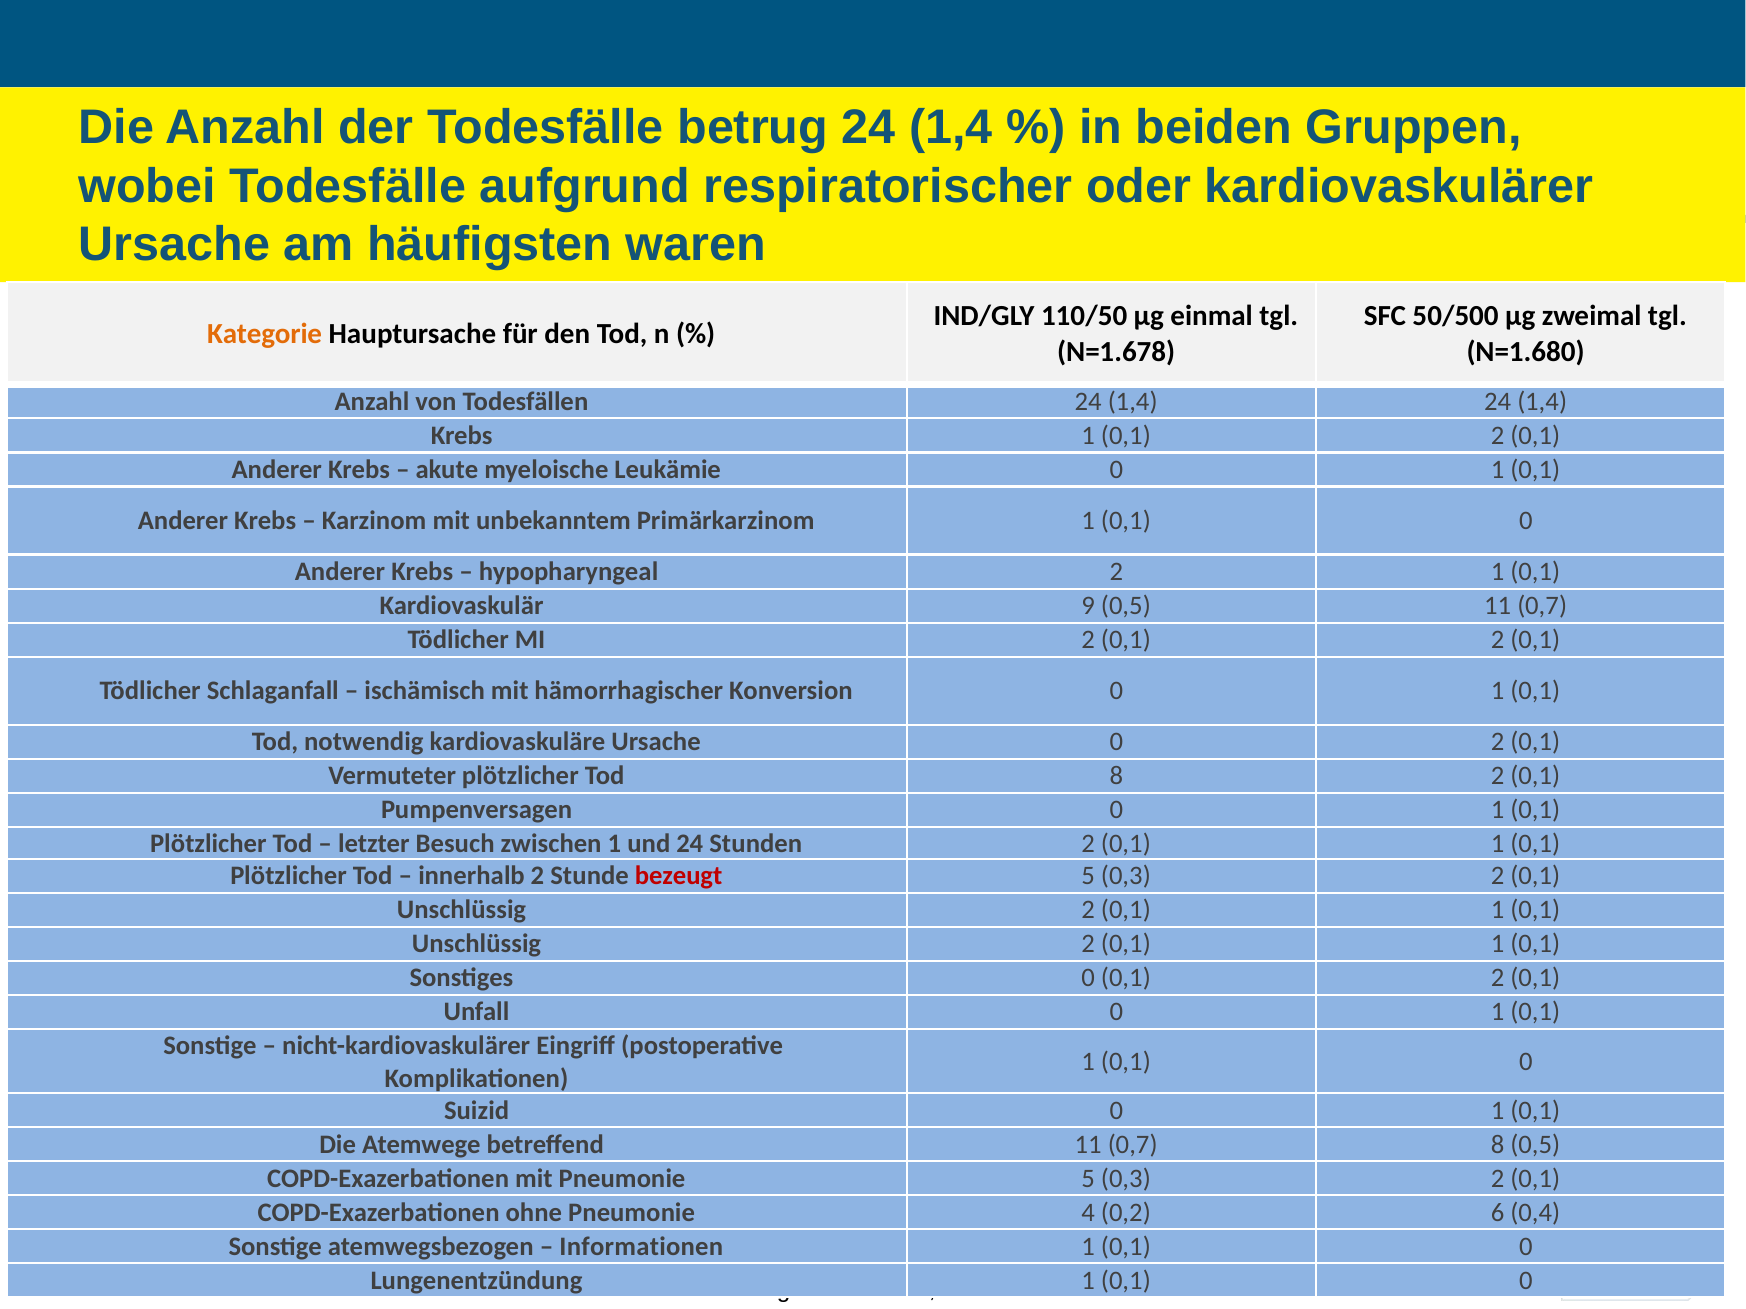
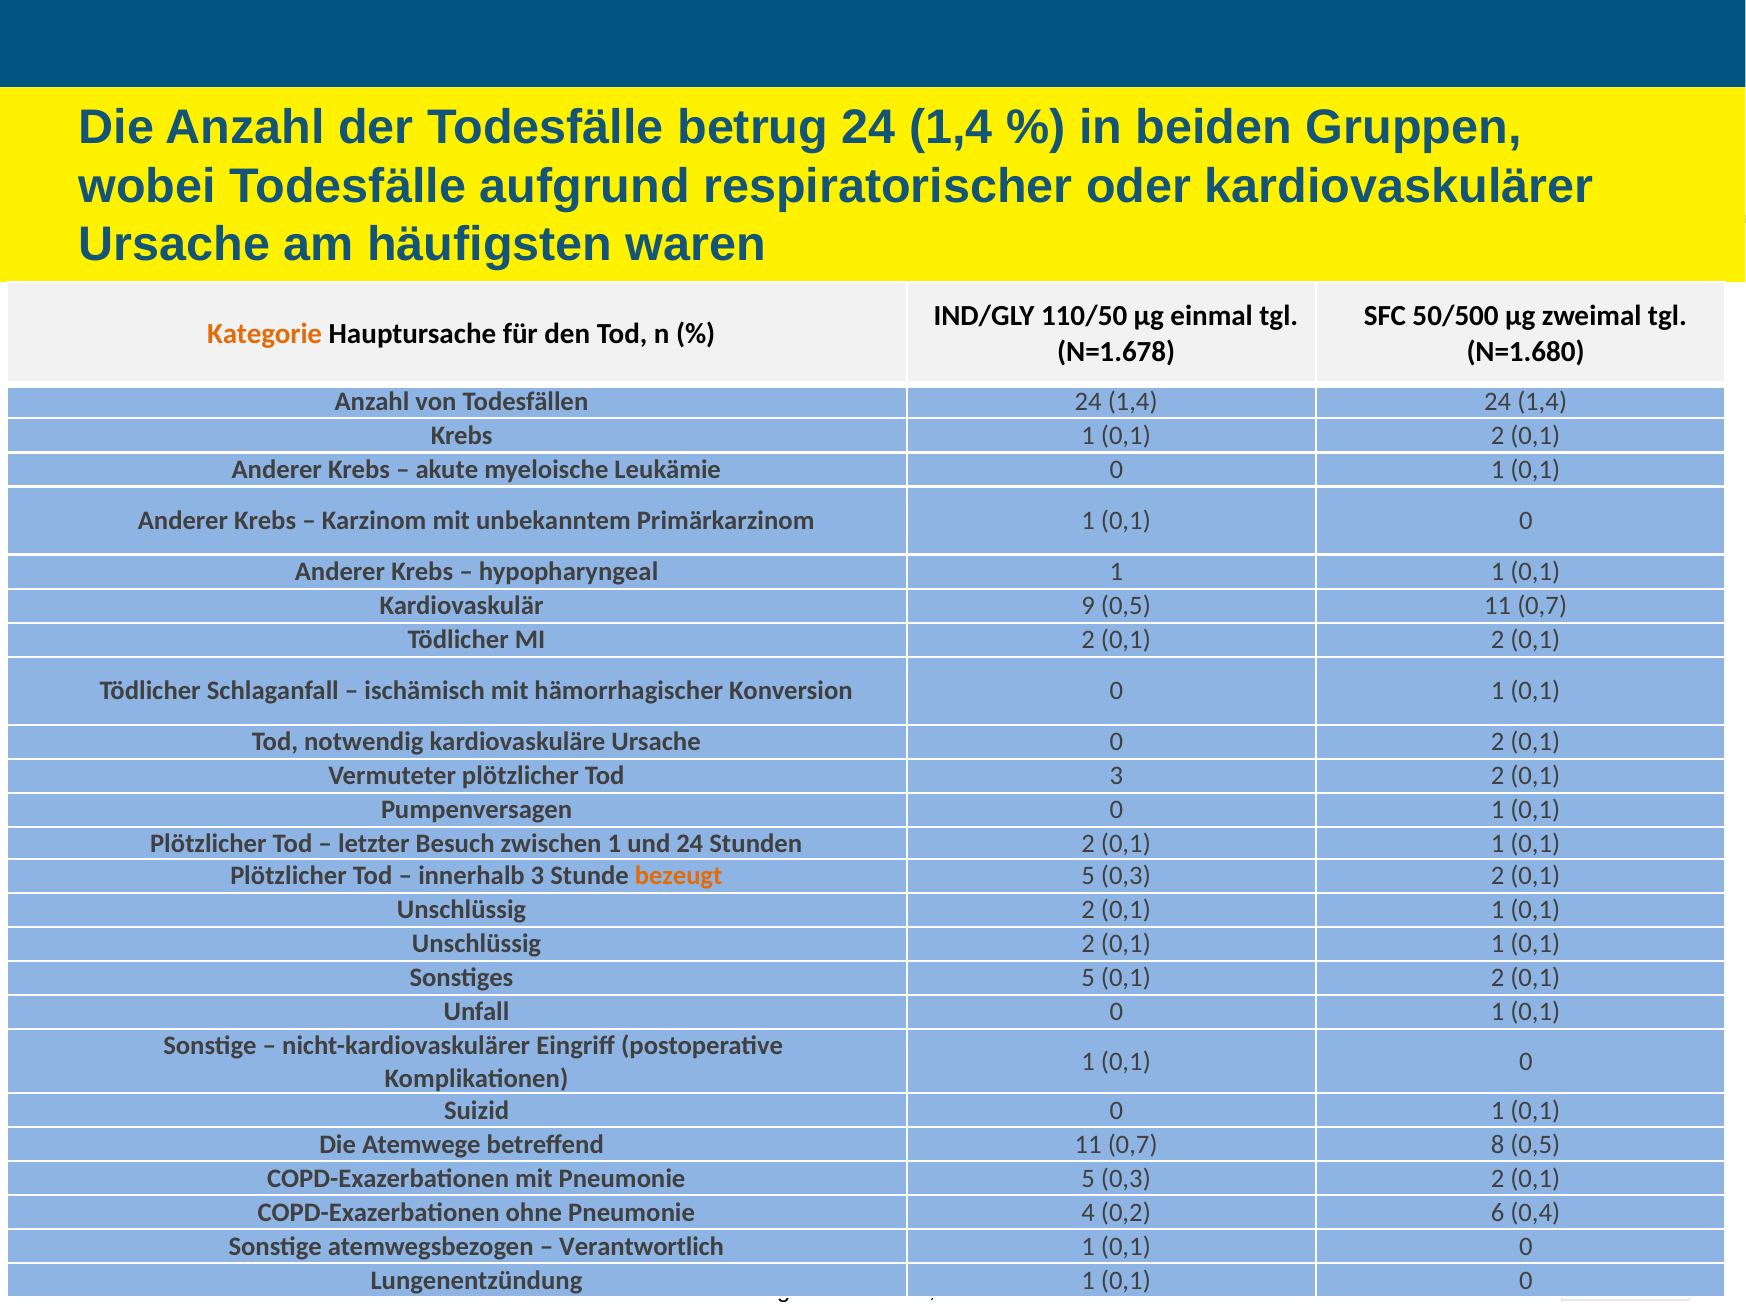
hypopharyngeal 2: 2 -> 1 (1116, 572)
Tod 8: 8 -> 3 (1116, 776)
innerhalb 2: 2 -> 3 (537, 876)
bezeugt colour: red -> orange (679, 876)
Sonstiges 0: 0 -> 5 (1088, 979)
Informationen: Informationen -> Verantwortlich (642, 1247)
